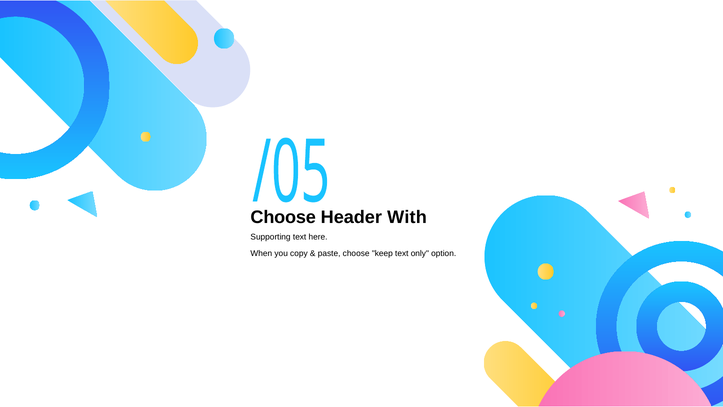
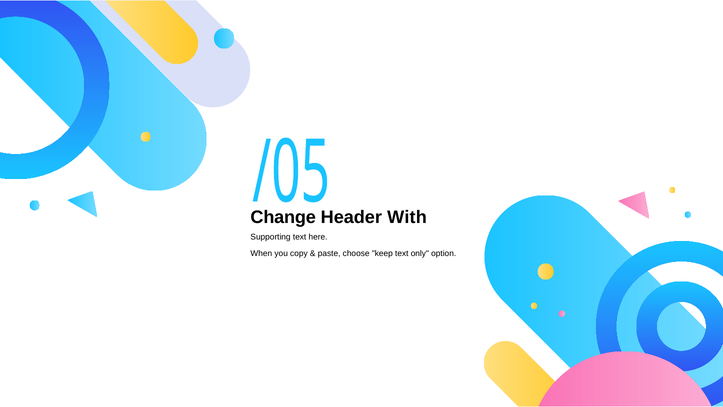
Choose: Choose -> Change (283, 217)
